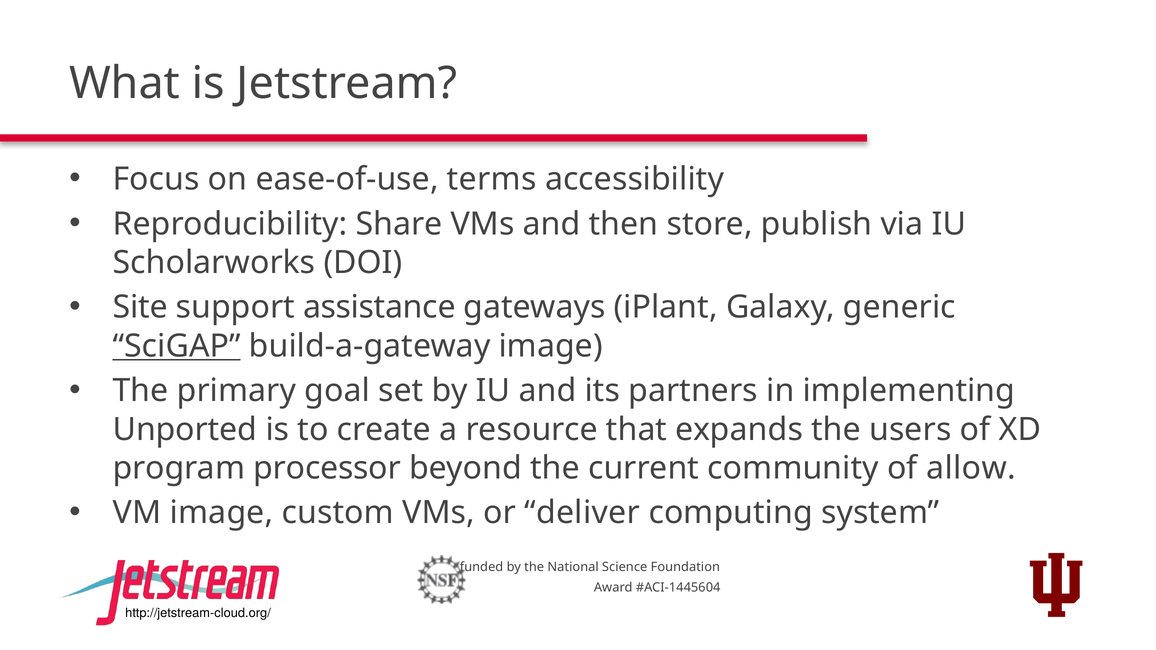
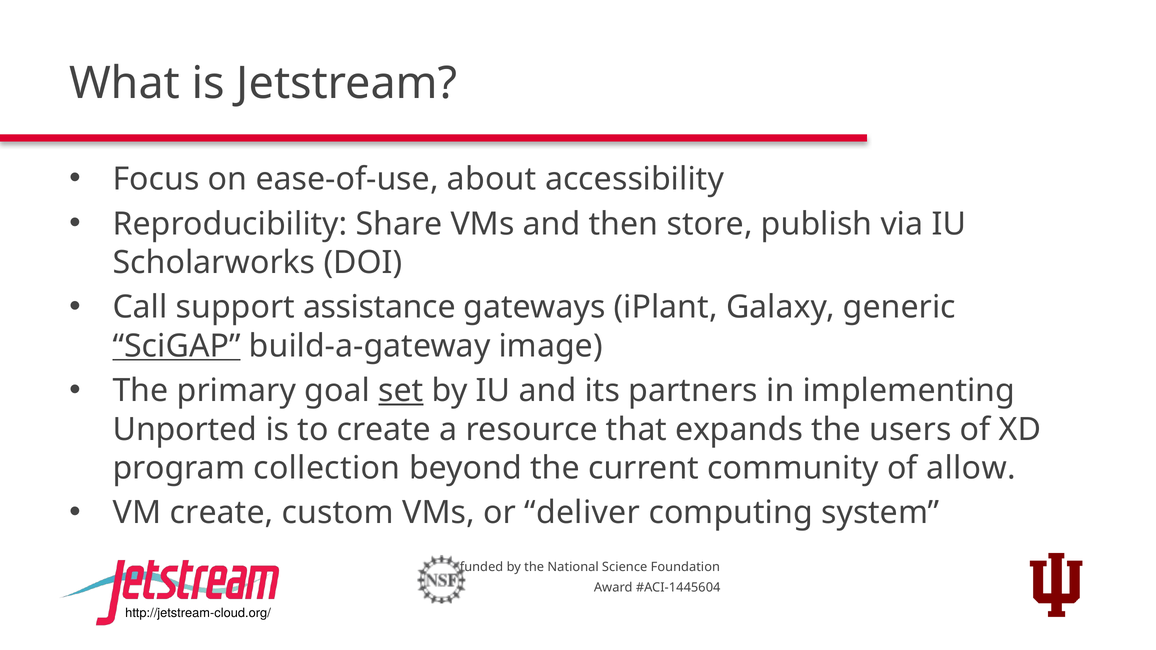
terms: terms -> about (492, 179)
Site: Site -> Call (140, 308)
set underline: none -> present (401, 391)
processor: processor -> collection (327, 468)
VM image: image -> create (222, 513)
